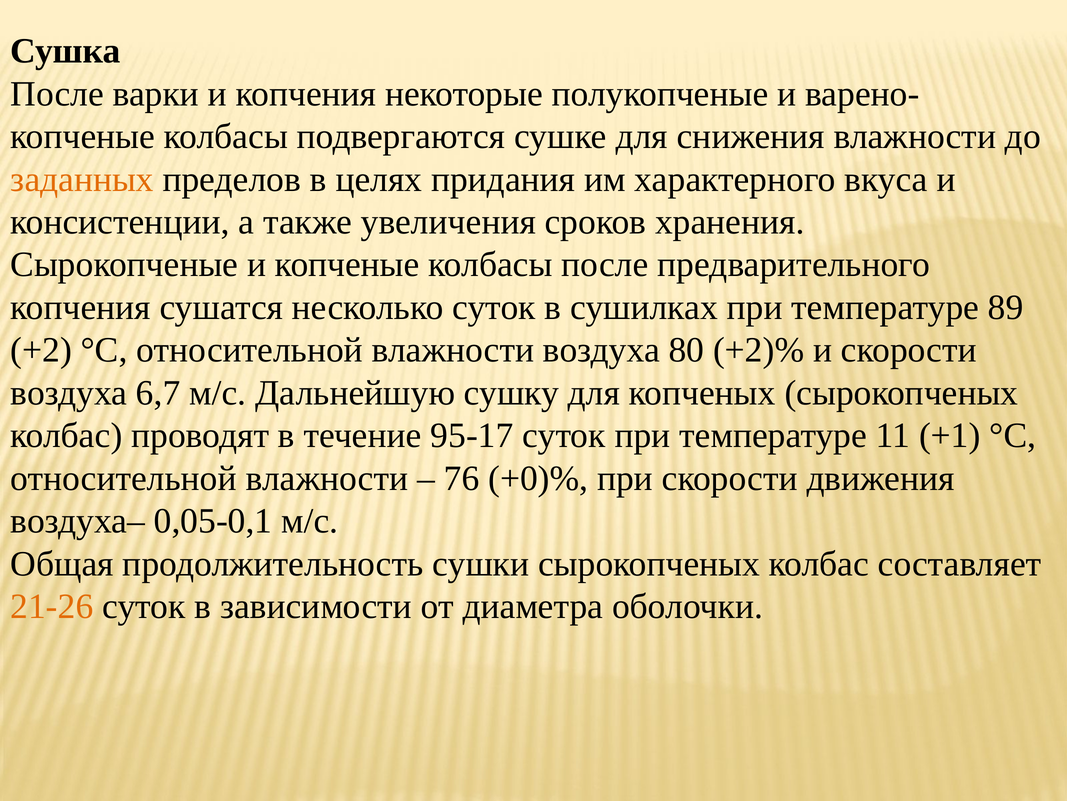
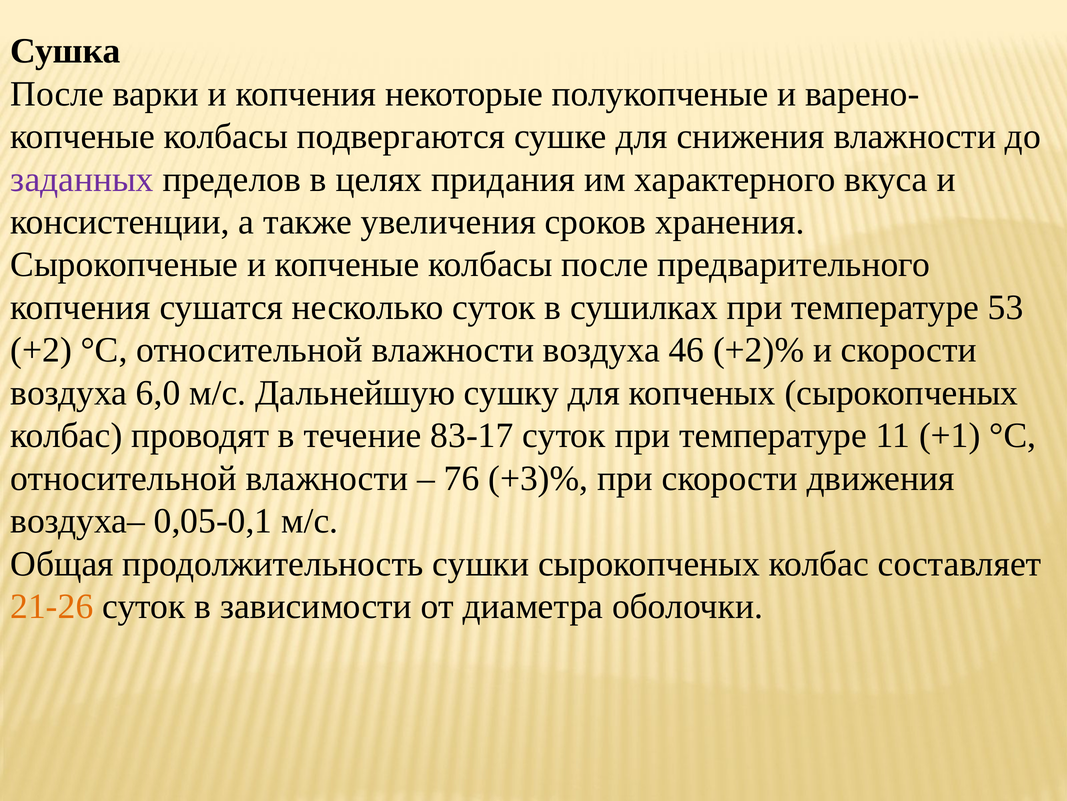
заданных colour: orange -> purple (82, 179)
89: 89 -> 53 (1006, 307)
80: 80 -> 46 (686, 350)
6,7: 6,7 -> 6,0 (158, 393)
95-17: 95-17 -> 83-17 (472, 435)
+0)%: +0)% -> +3)% (538, 478)
